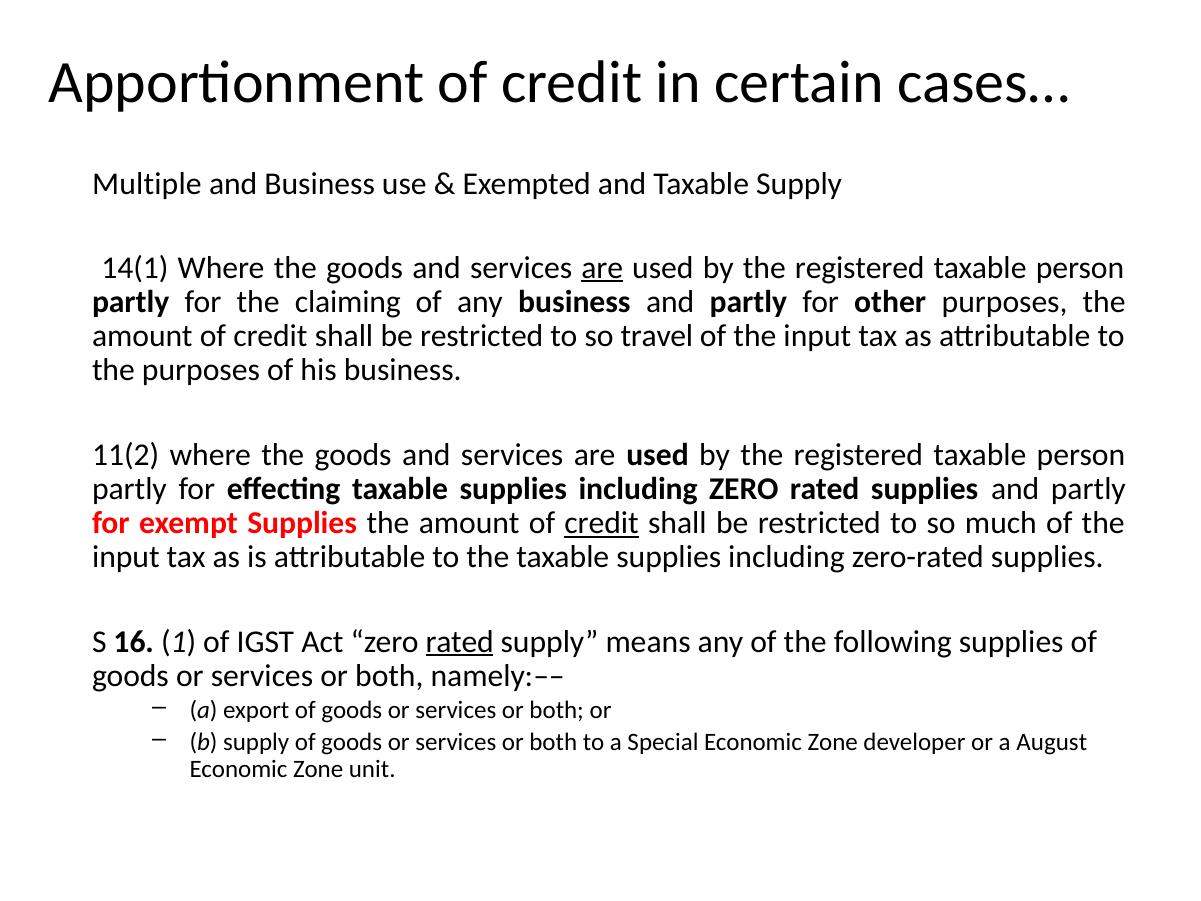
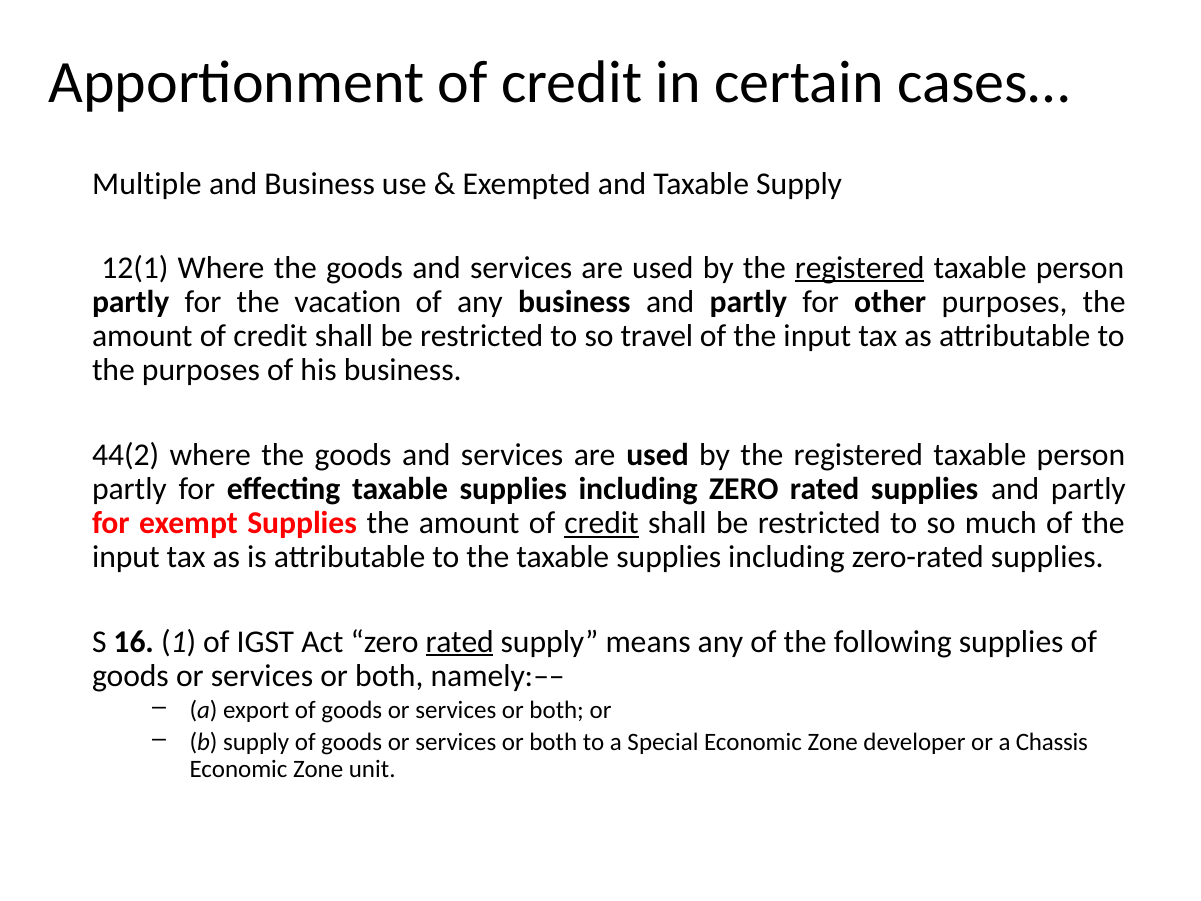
14(1: 14(1 -> 12(1 (135, 268)
are underline: present -> none (602, 268)
registered underline: none -> present (860, 268)
claiming: claiming -> vacation (348, 302)
11(2: 11(2 -> 44(2 (126, 455)
August: August -> Chassis (1052, 742)
